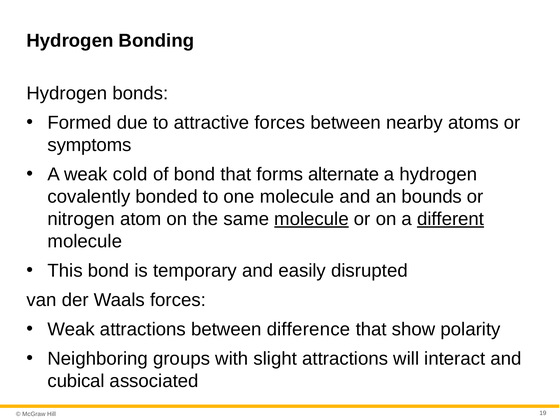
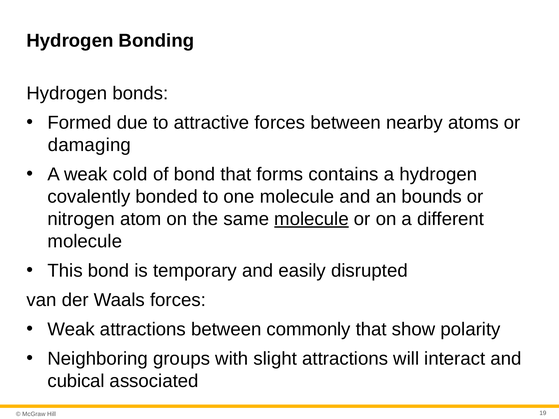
symptoms: symptoms -> damaging (89, 145)
alternate: alternate -> contains (343, 174)
different underline: present -> none (451, 219)
difference: difference -> commonly (309, 330)
